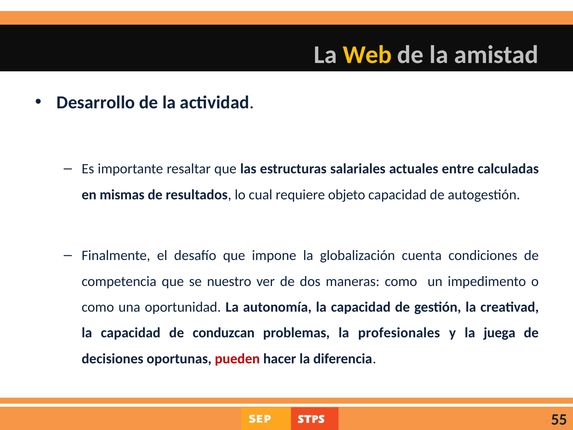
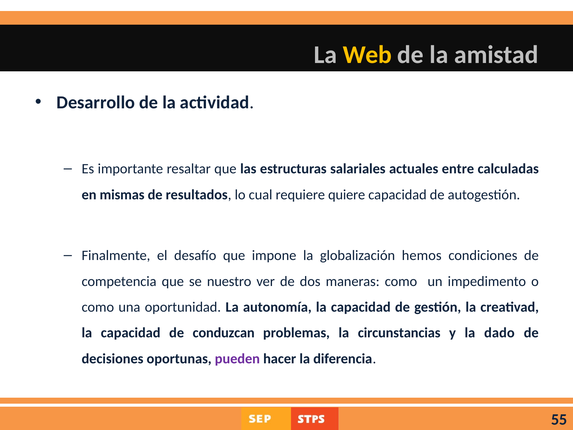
objeto: objeto -> quiere (347, 195)
cuenta: cuenta -> hemos (422, 255)
profesionales: profesionales -> circunstancias (399, 333)
juega: juega -> dado (499, 333)
pueden colour: red -> purple (237, 358)
